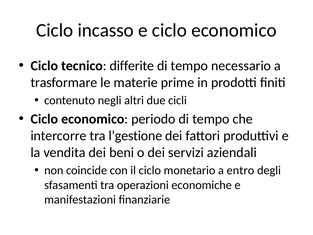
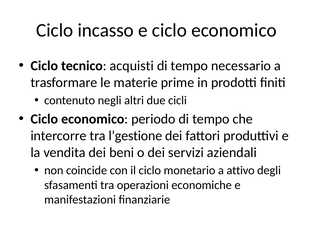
differite: differite -> acquisti (132, 66)
entro: entro -> attivo (241, 170)
